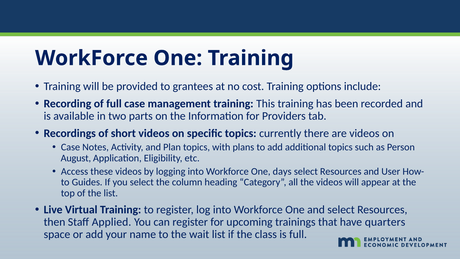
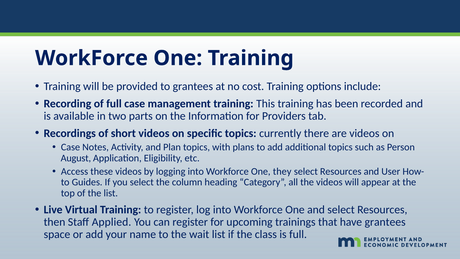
days: days -> they (282, 171)
have quarters: quarters -> grantees (385, 222)
